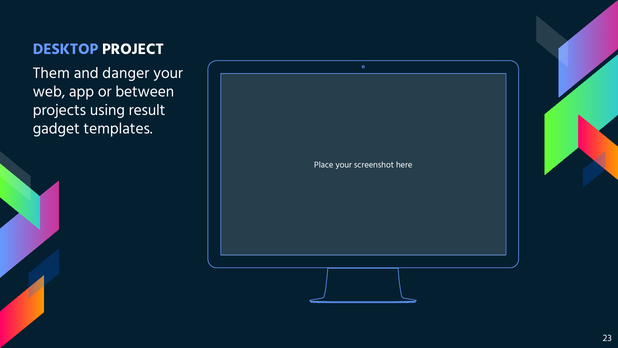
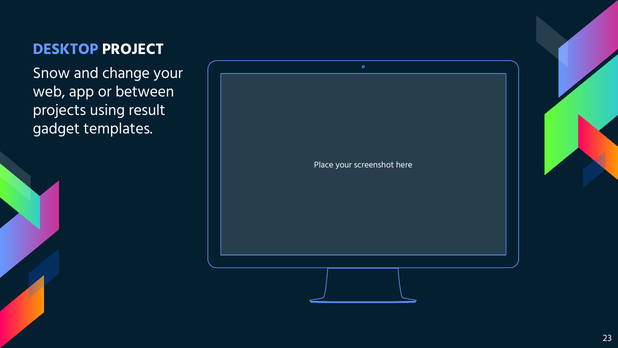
Them: Them -> Snow (51, 73)
danger: danger -> change (126, 73)
